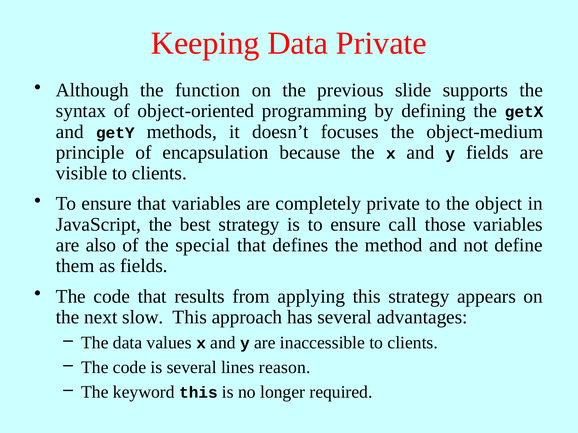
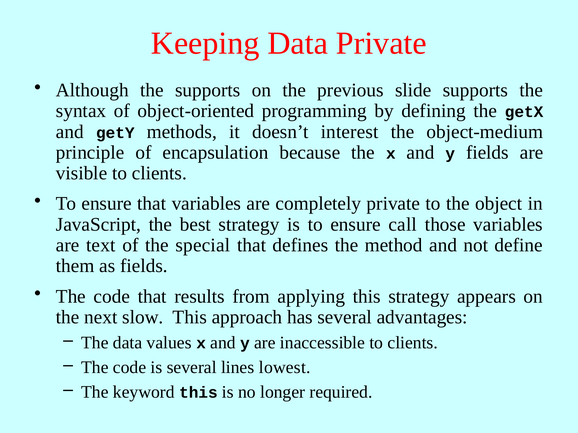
the function: function -> supports (208, 90)
focuses: focuses -> interest (350, 132)
also: also -> text (101, 245)
reason: reason -> lowest (285, 368)
